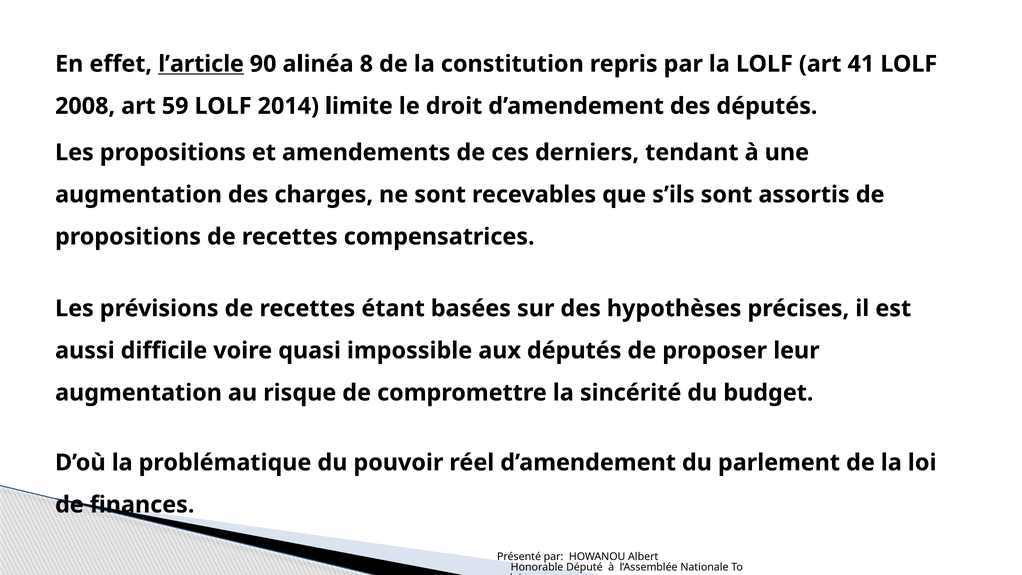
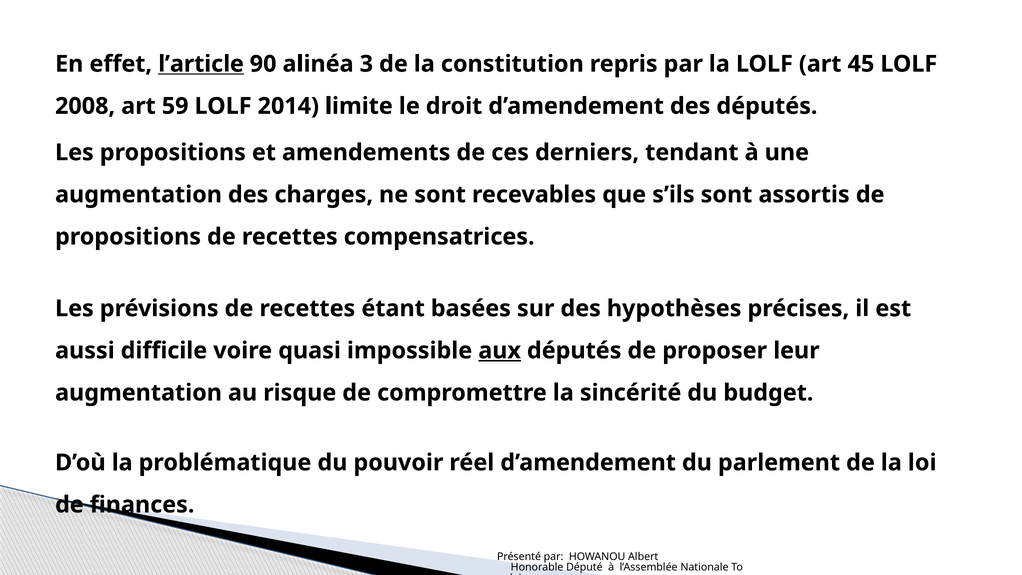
8: 8 -> 3 (366, 64)
41: 41 -> 45 (861, 64)
aux underline: none -> present (500, 351)
